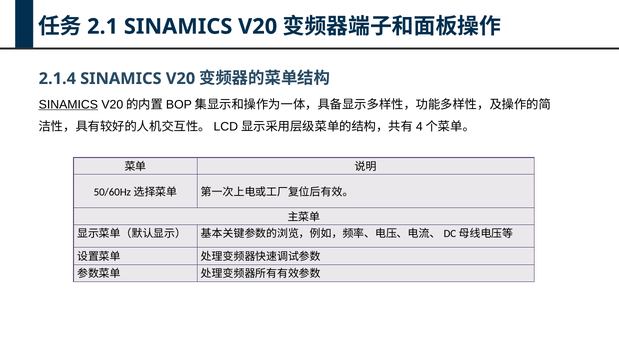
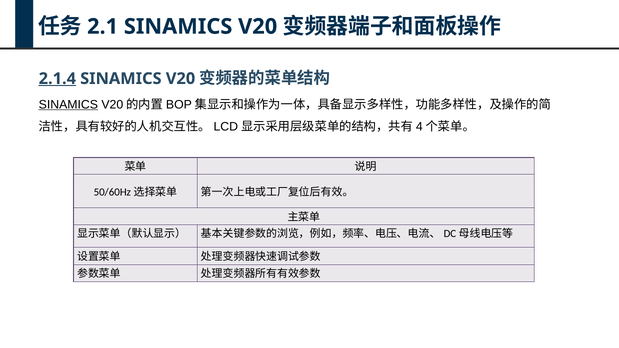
2.1.4 underline: none -> present (57, 79)
